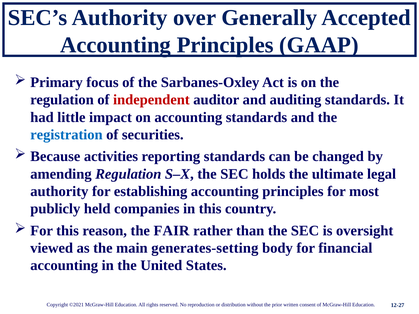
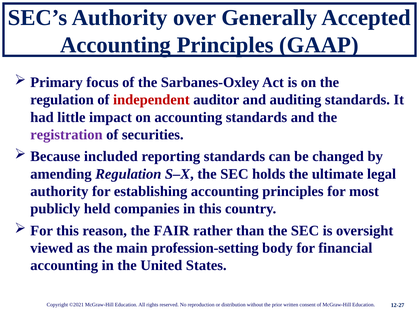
registration colour: blue -> purple (66, 135)
activities: activities -> included (111, 157)
generates-setting: generates-setting -> profession-setting (205, 248)
